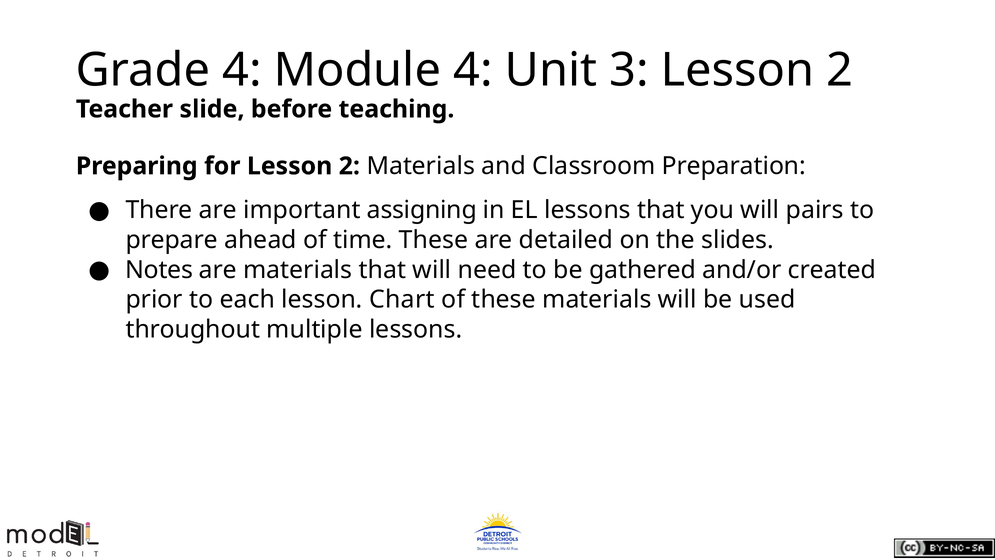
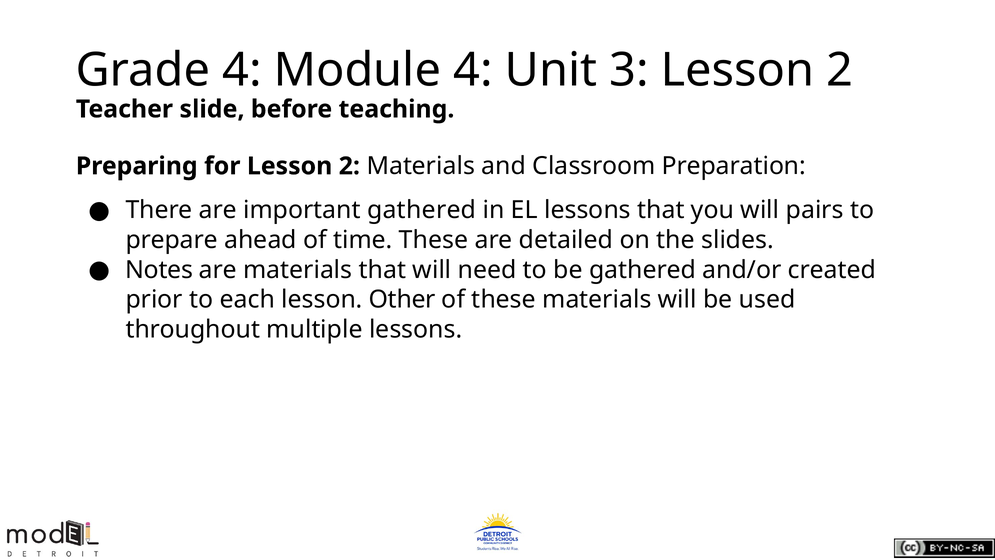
important assigning: assigning -> gathered (422, 210)
Chart: Chart -> Other (402, 300)
